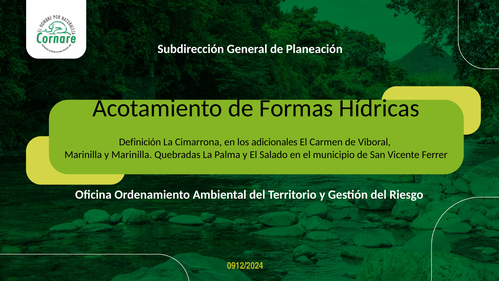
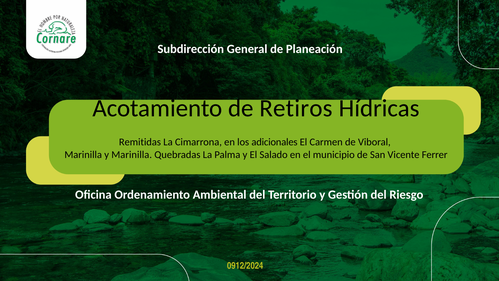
Formas: Formas -> Retiros (296, 108)
Definición: Definición -> Remitidas (140, 142)
